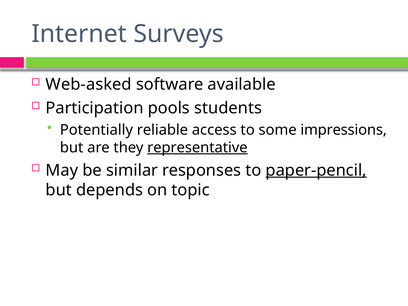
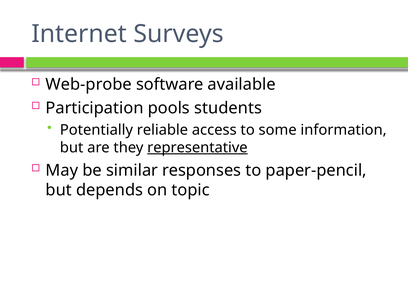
Web-asked: Web-asked -> Web-probe (89, 84)
impressions: impressions -> information (344, 130)
paper-pencil underline: present -> none (316, 170)
